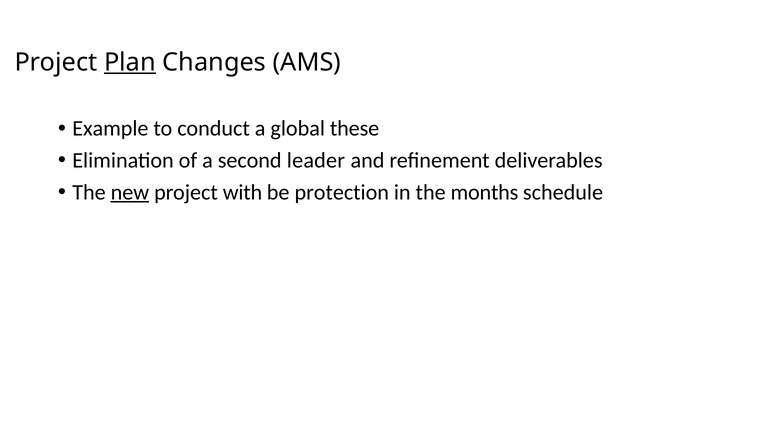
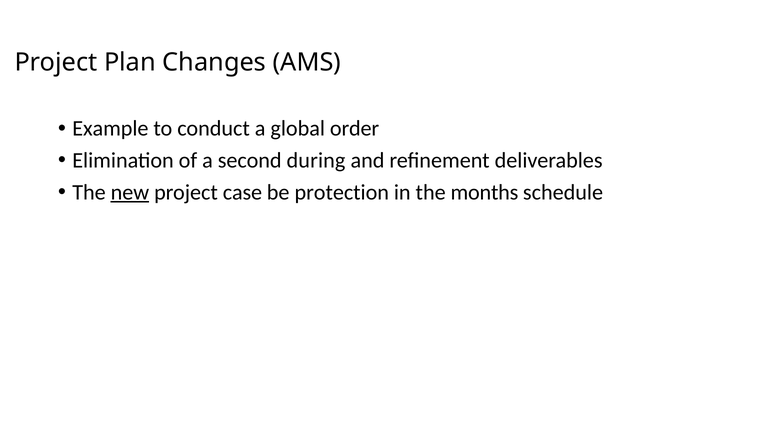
Plan underline: present -> none (130, 62)
these: these -> order (355, 129)
leader: leader -> during (316, 160)
with: with -> case (242, 192)
